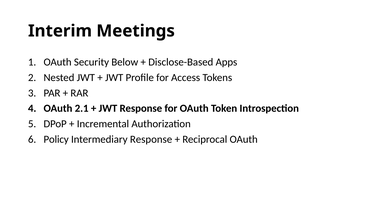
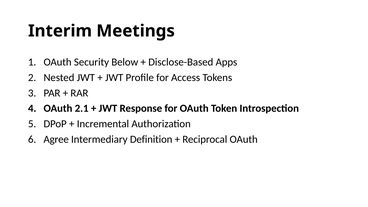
Policy: Policy -> Agree (56, 139)
Intermediary Response: Response -> Definition (151, 139)
